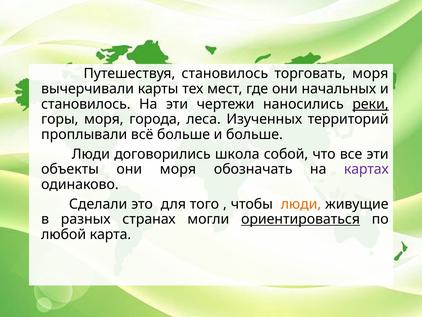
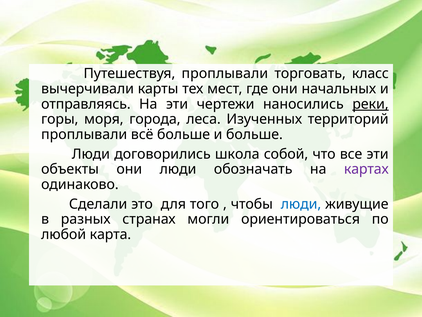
Путешествуя становилось: становилось -> проплывали (225, 74)
торговать моря: моря -> класс (370, 74)
становилось: становилось -> отправляясь (86, 104)
они моря: моря -> люди (178, 169)
люди colour: orange -> blue (301, 204)
ориентироваться underline: present -> none (301, 219)
